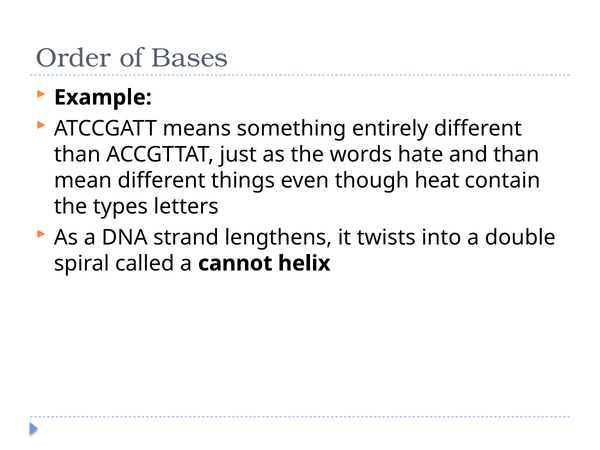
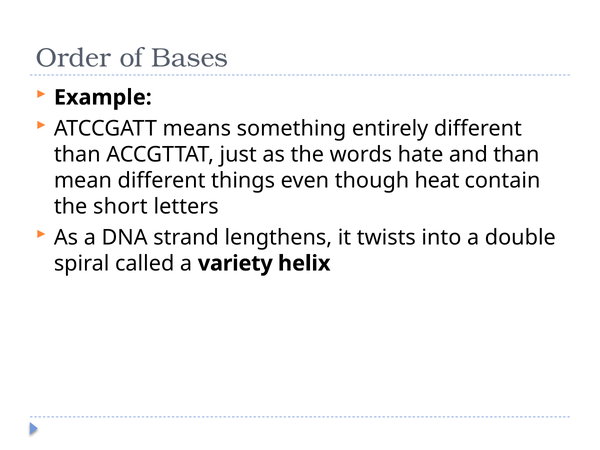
types: types -> short (120, 206)
cannot: cannot -> variety (235, 263)
